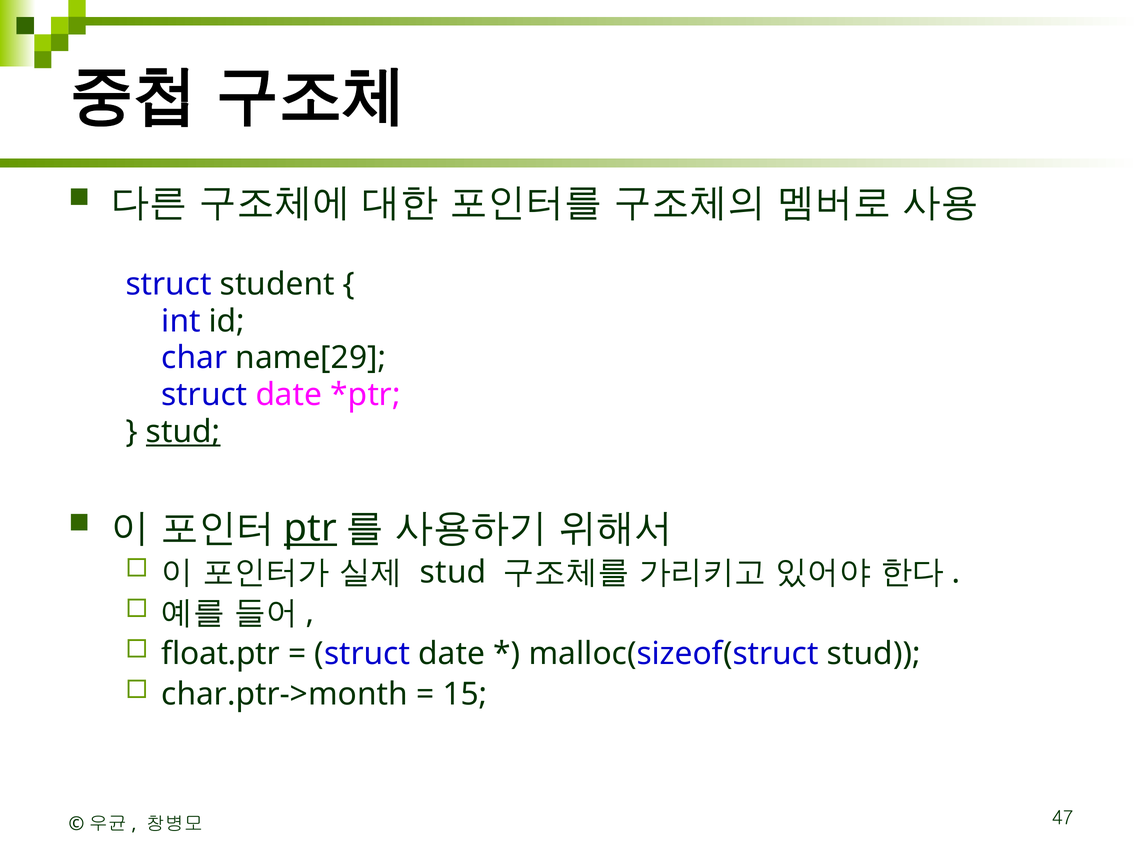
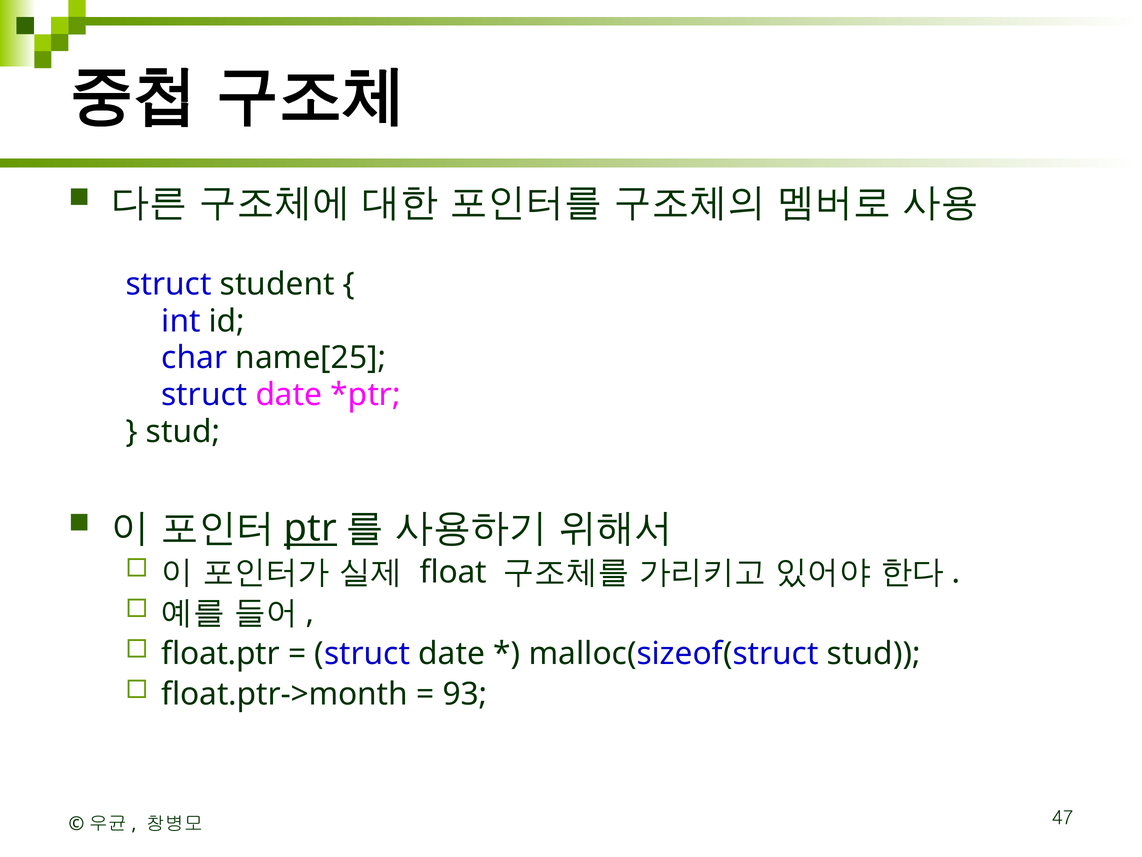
name[29: name[29 -> name[25 (311, 358)
stud underline: present -> none (183, 431)
stud: stud -> float (453, 572)
char.ptr->month: char.ptr->month -> float.ptr->month (285, 694)
15: 15 -> 93 (465, 694)
